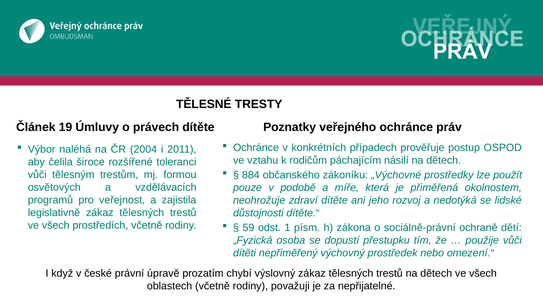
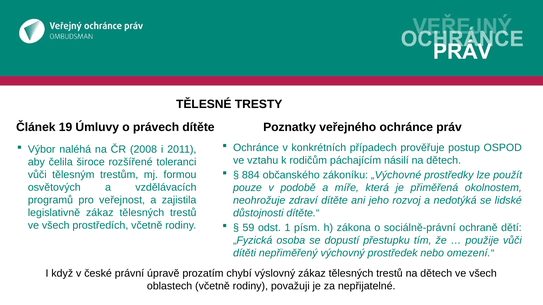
2004: 2004 -> 2008 (144, 150)
